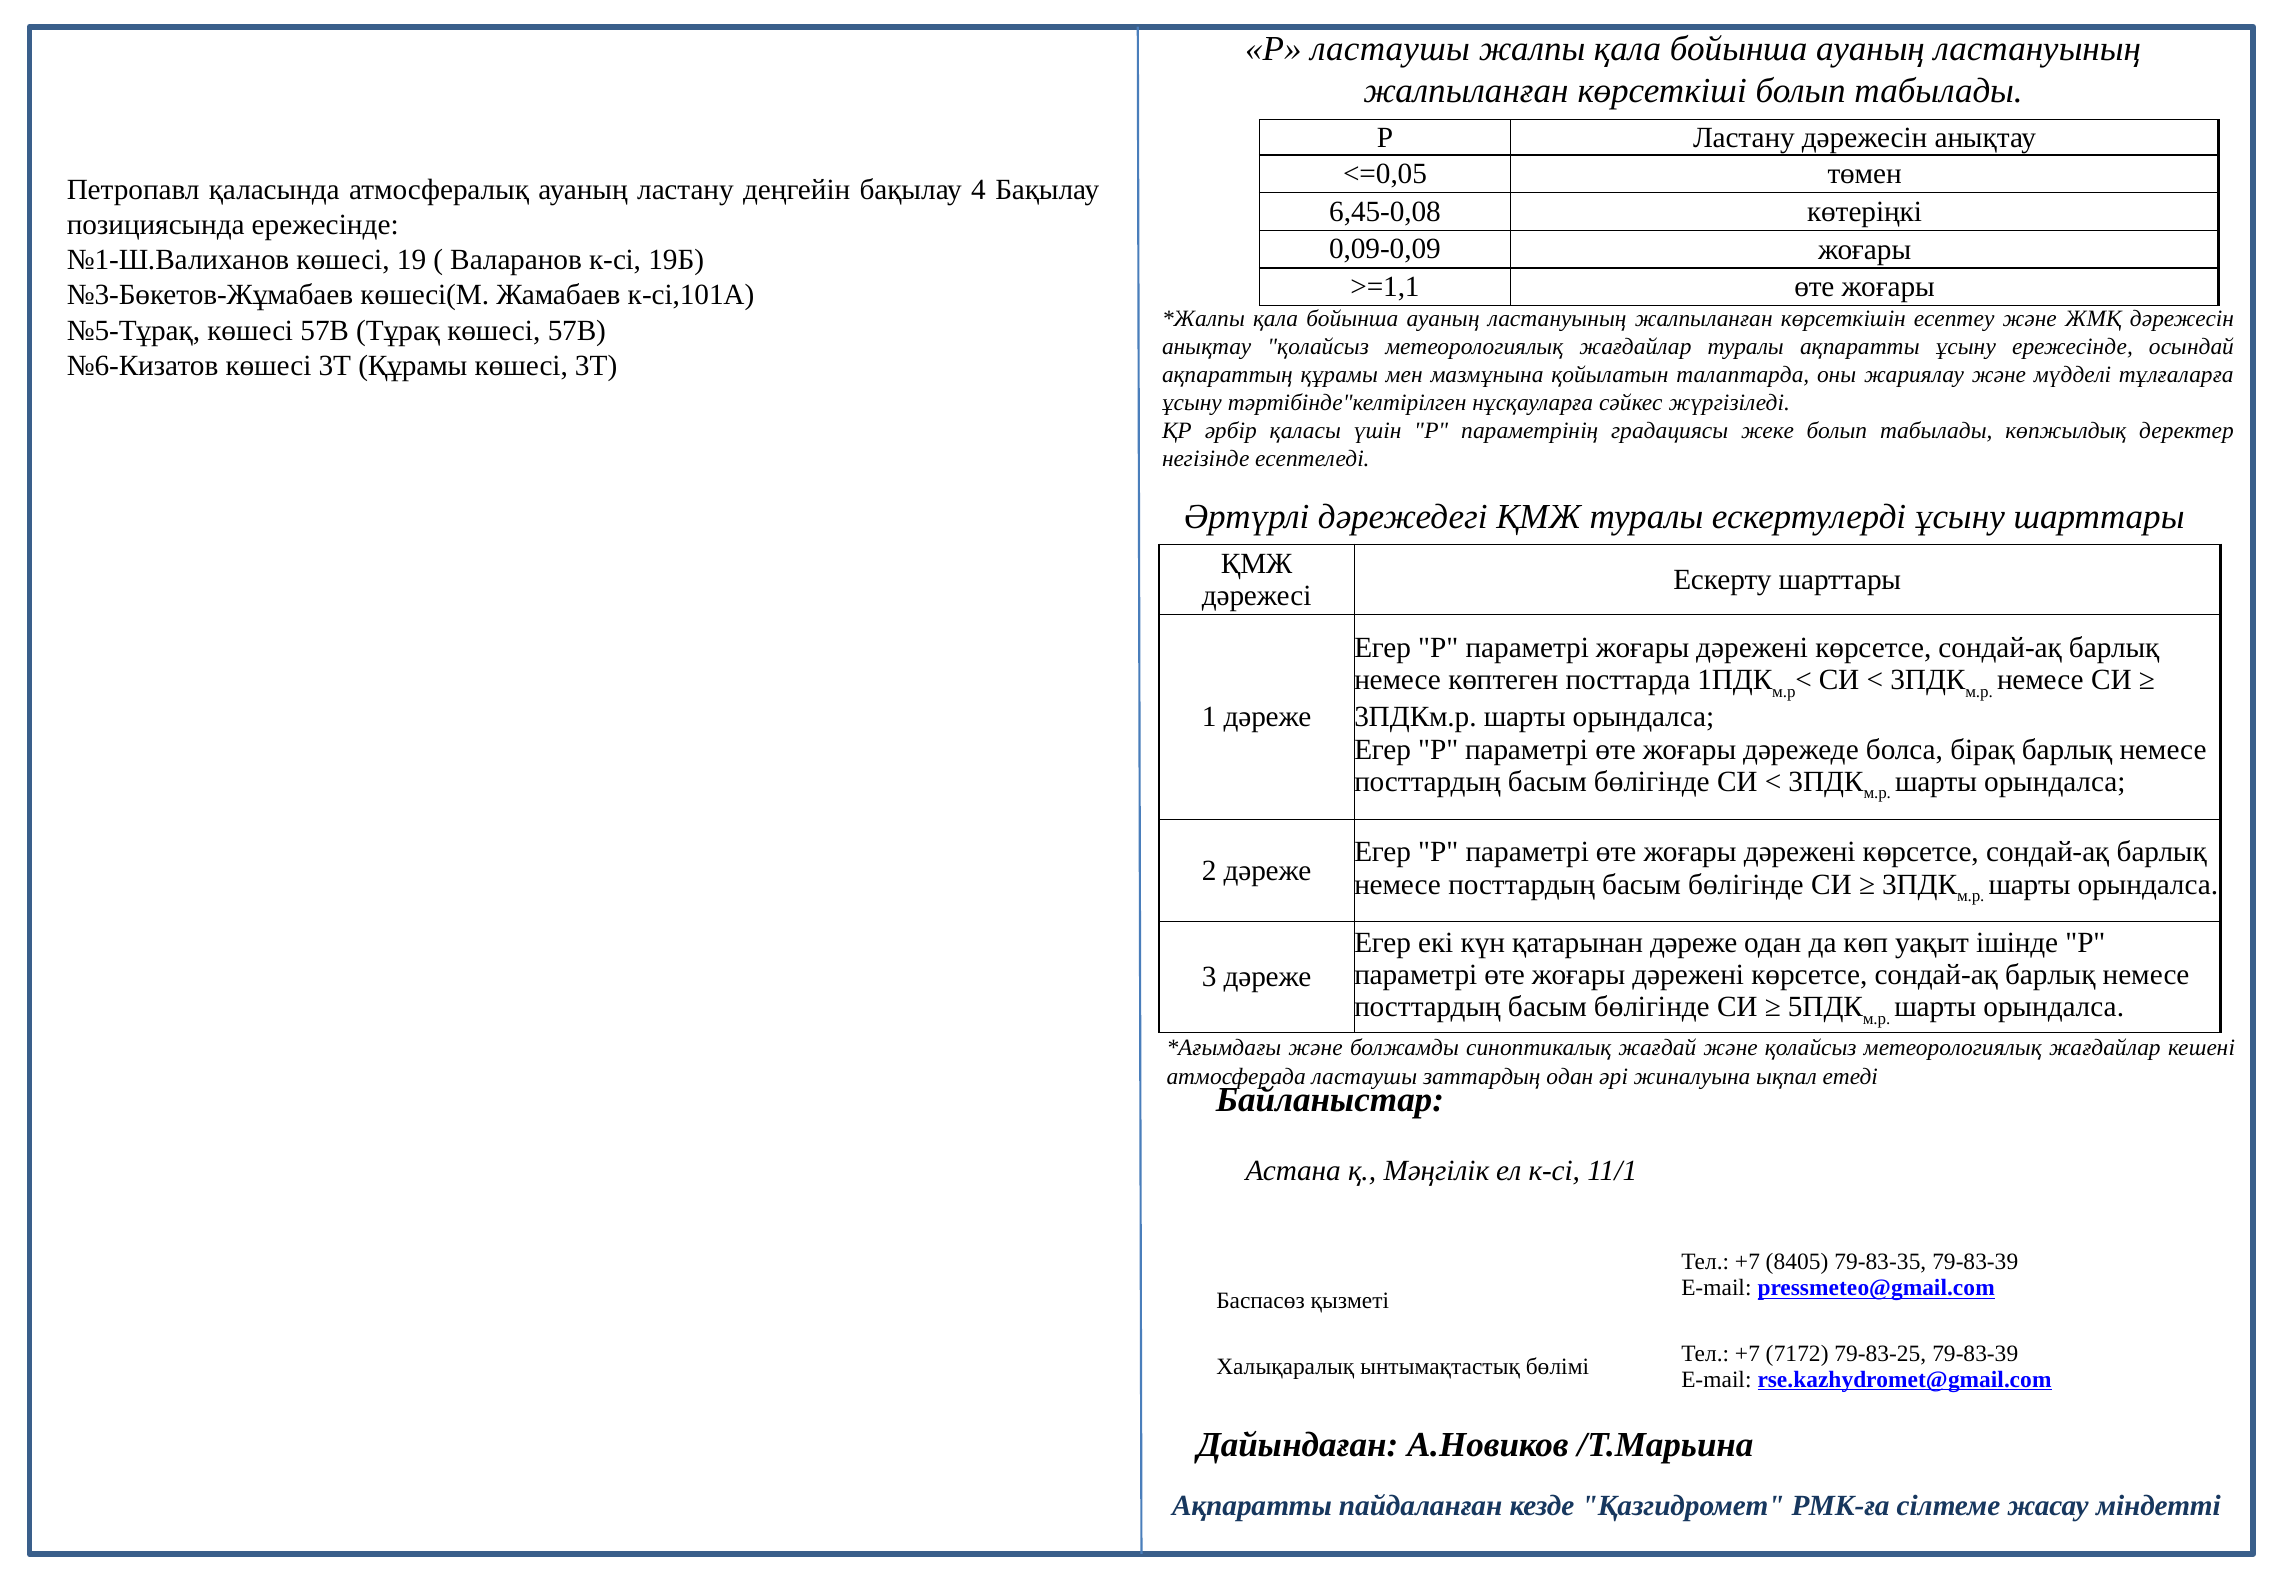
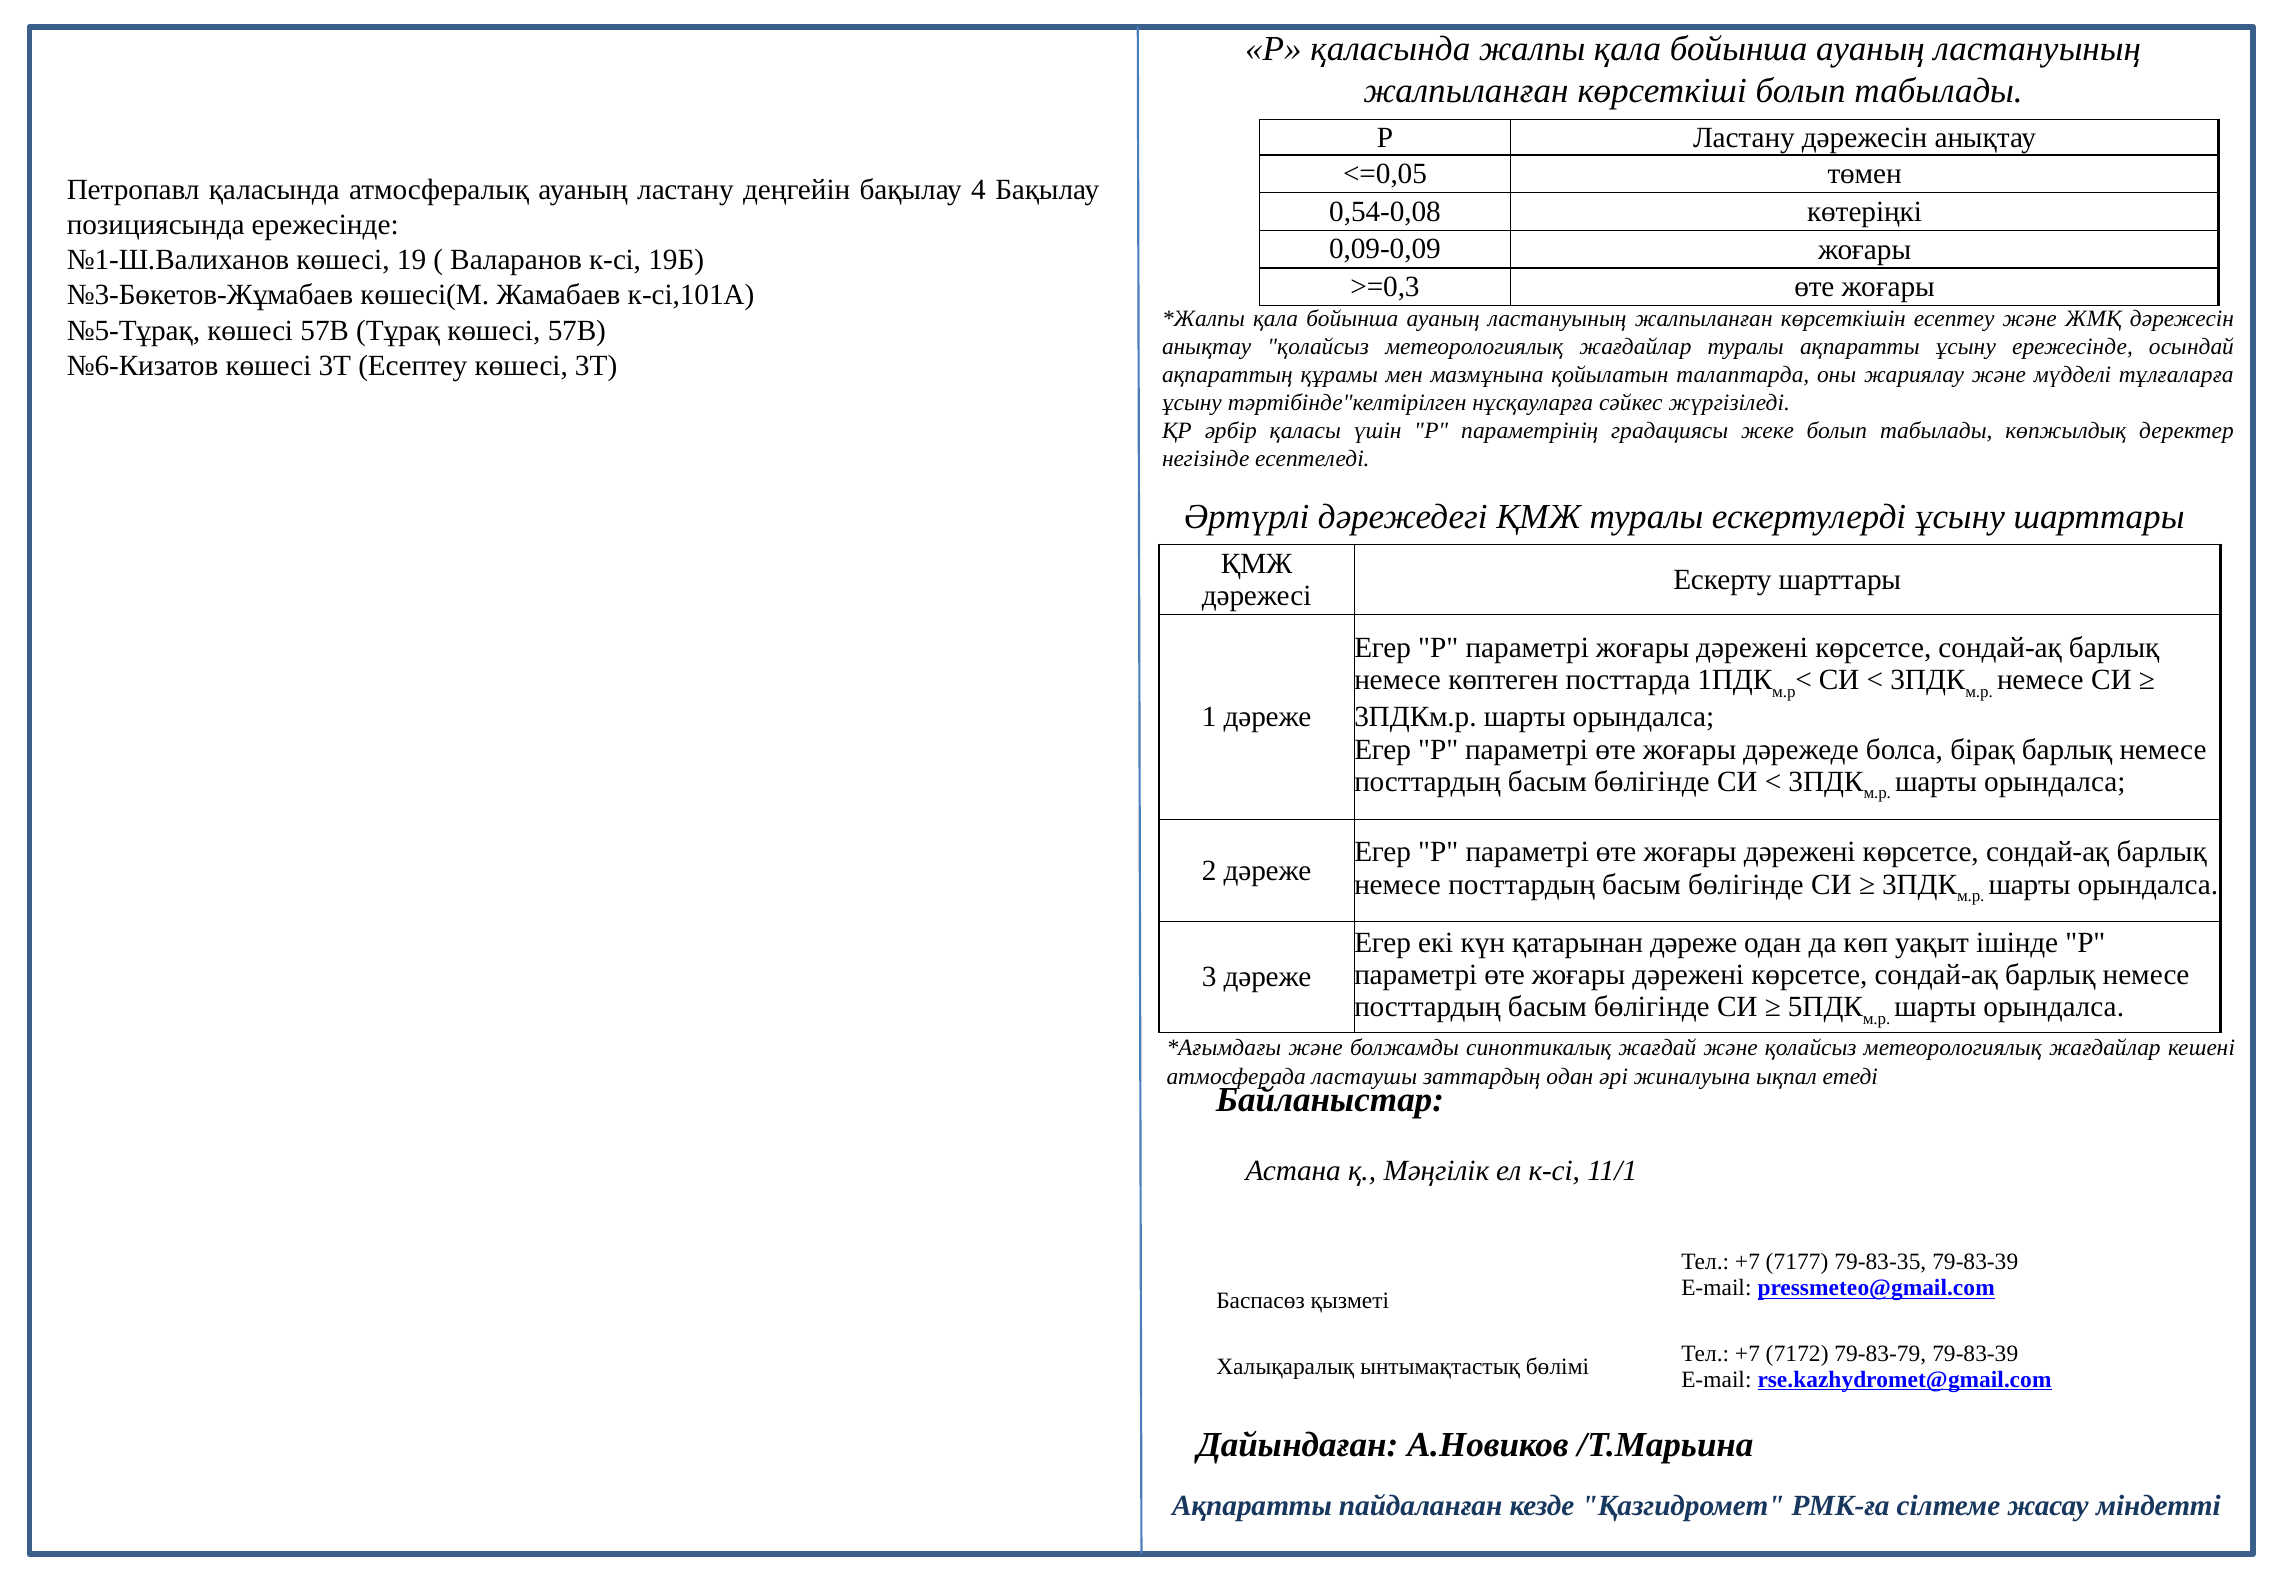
Р ластаушы: ластаушы -> қаласында (1390, 49)
6,45-0,08: 6,45-0,08 -> 0,54-0,08 (1385, 211)
>=1,1: >=1,1 -> >=0,3 (1385, 287)
3Т Құрамы: Құрамы -> Есептеу (413, 365)
8405: 8405 -> 7177 (1797, 1262)
79-83-25: 79-83-25 -> 79-83-79 (1880, 1353)
